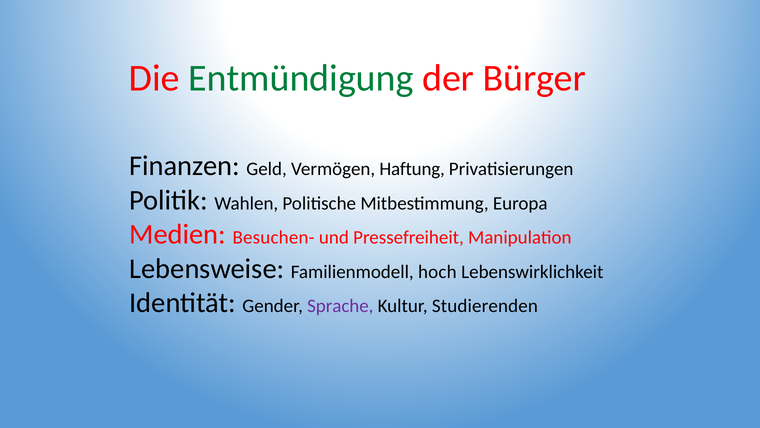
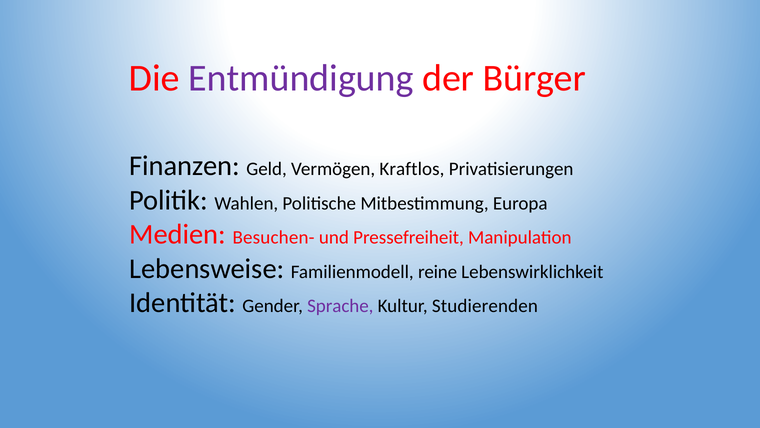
Entmündigung colour: green -> purple (301, 78)
Haftung: Haftung -> Kraftlos (412, 169)
hoch: hoch -> reine (438, 271)
